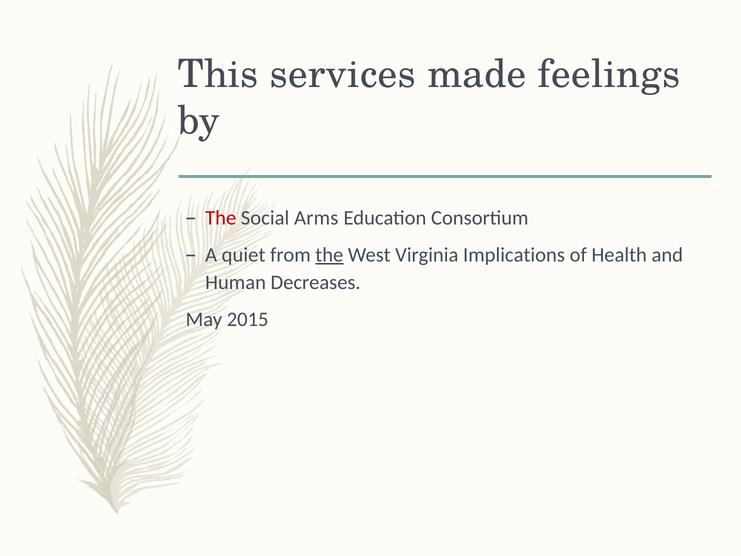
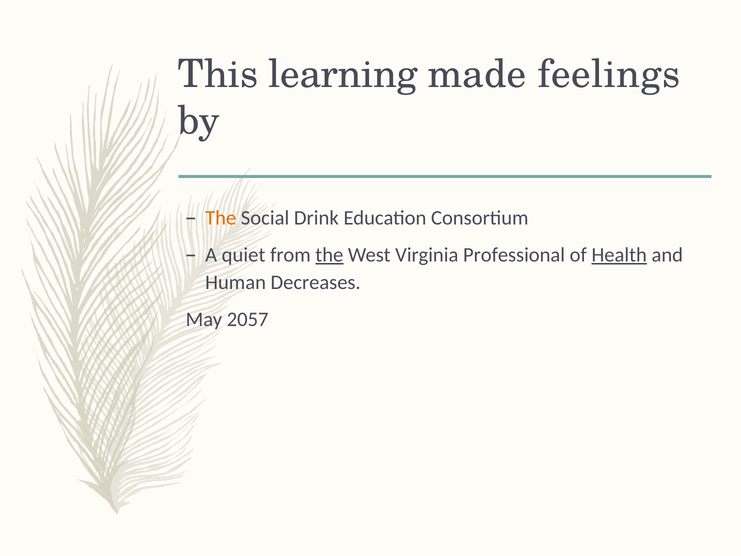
services: services -> learning (343, 74)
The colour: red -> orange (221, 218)
Arms: Arms -> Drink (316, 218)
Implications: Implications -> Professional (514, 255)
Health underline: none -> present (619, 255)
2015: 2015 -> 2057 (248, 319)
